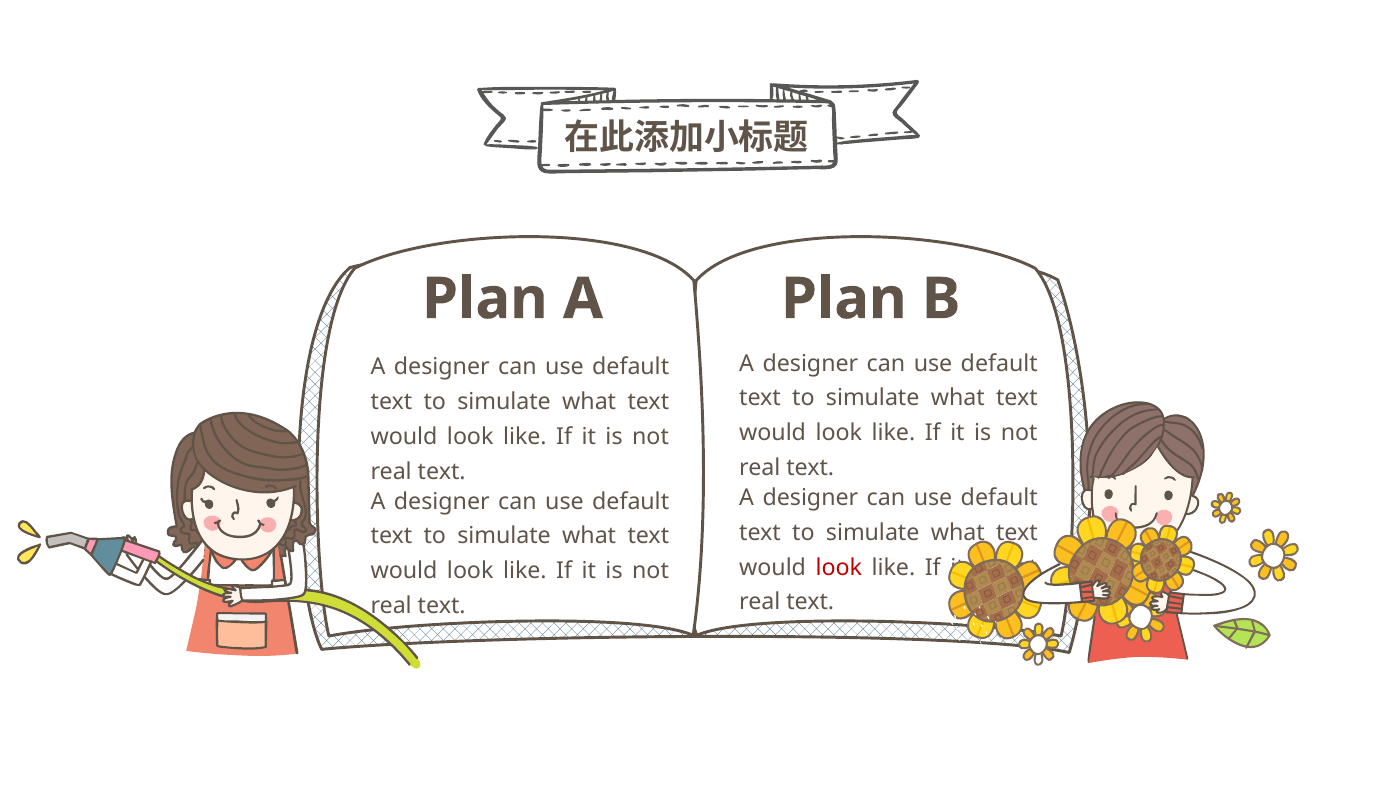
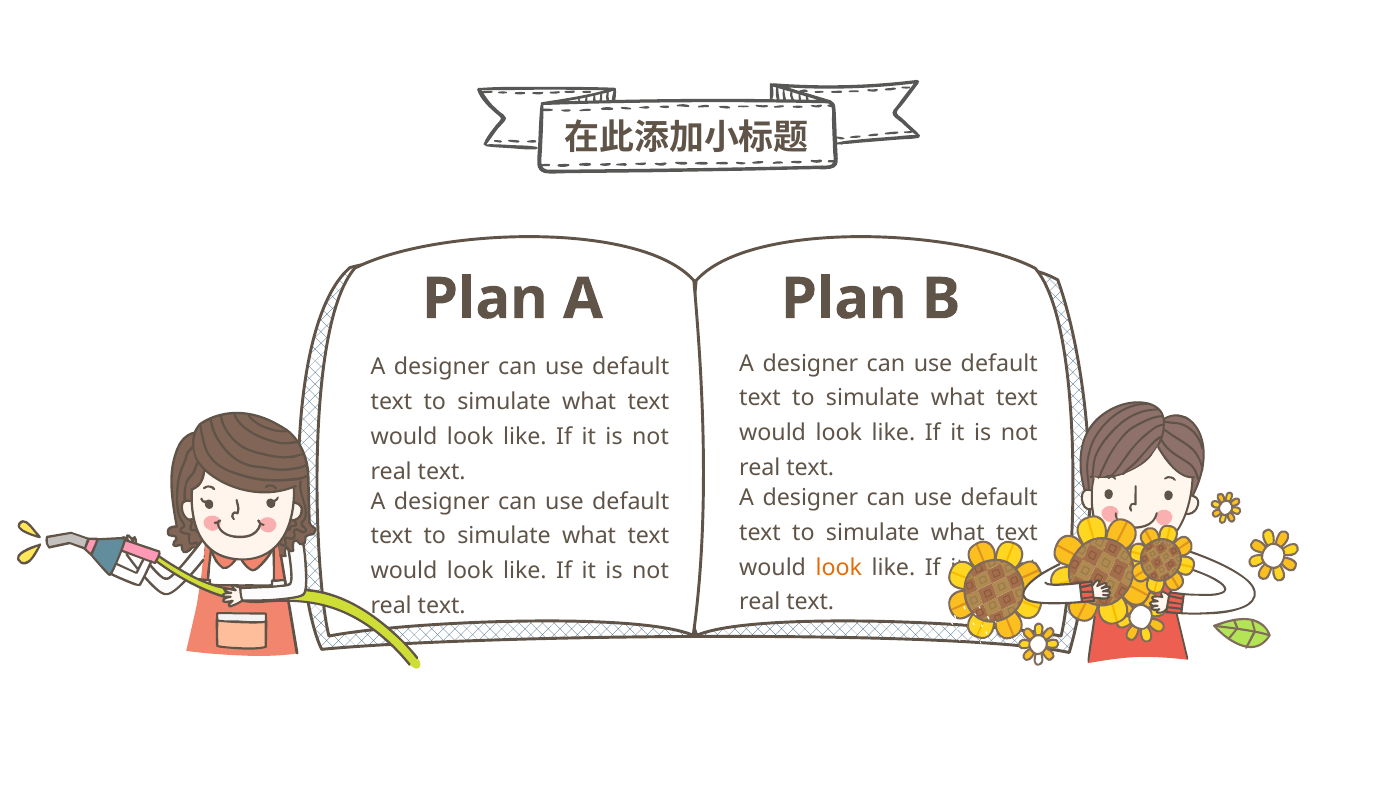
look colour: red -> orange (839, 568)
